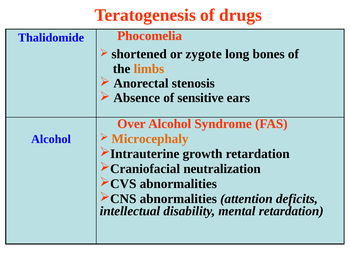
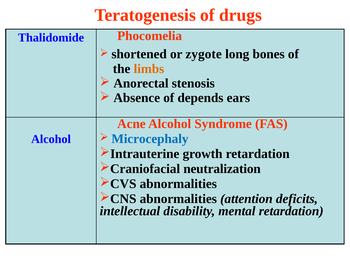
sensitive: sensitive -> depends (200, 98)
Over: Over -> Acne (131, 124)
Microcephaly colour: orange -> blue (150, 139)
